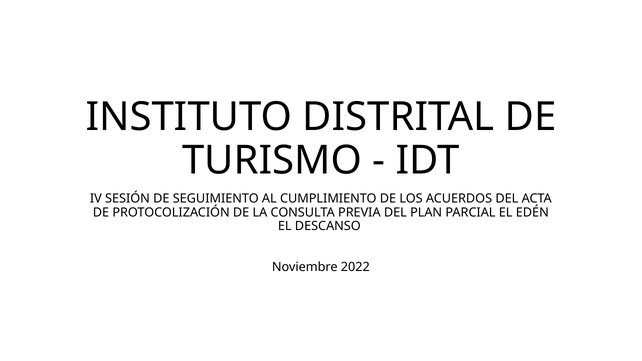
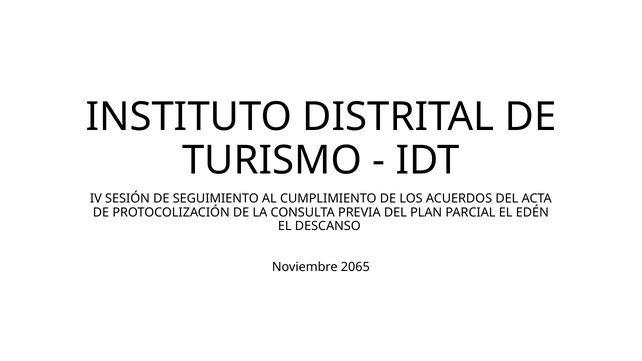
2022: 2022 -> 2065 (355, 267)
